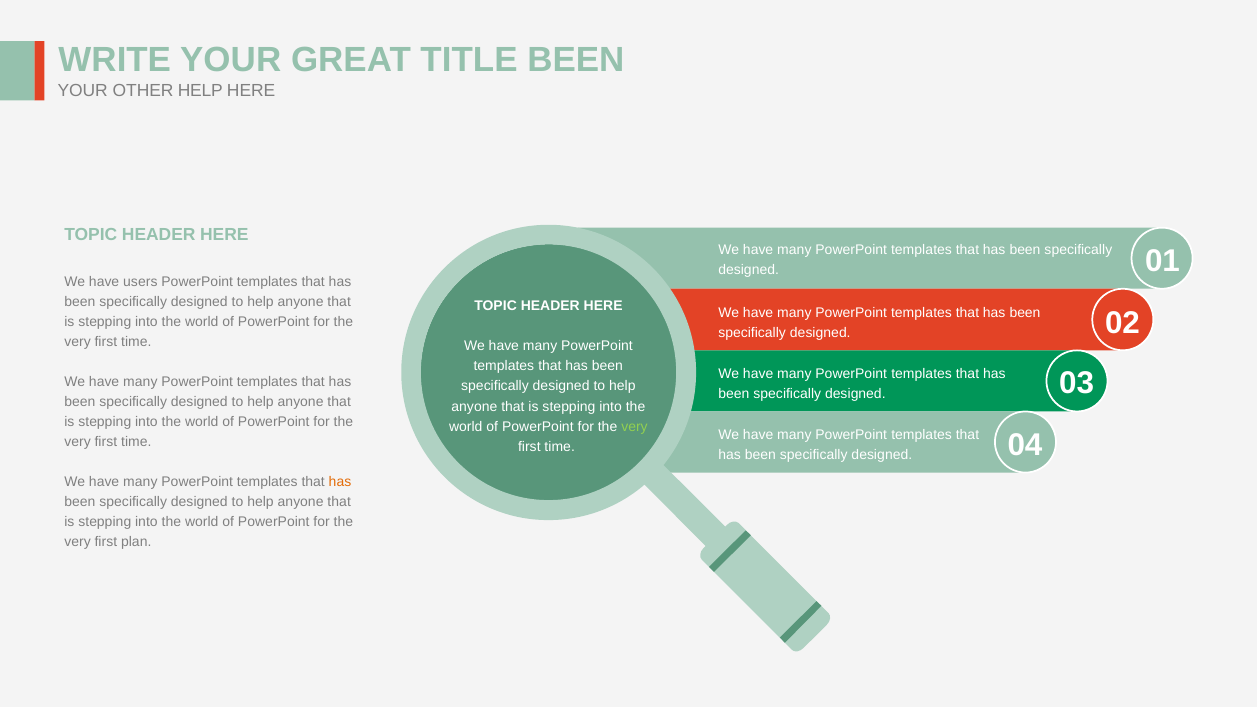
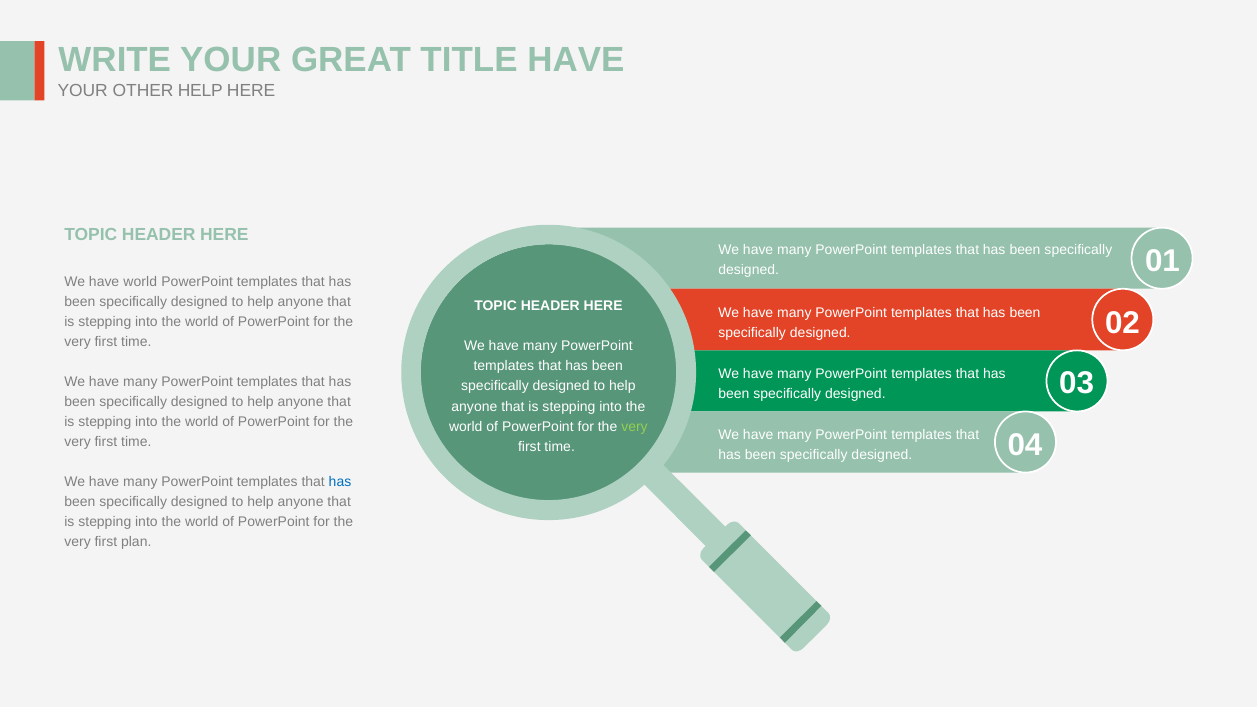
TITLE BEEN: BEEN -> HAVE (576, 60)
have users: users -> world (140, 281)
has colour: orange -> blue (340, 482)
